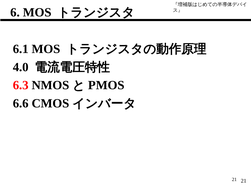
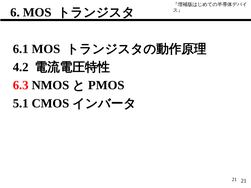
4.0: 4.0 -> 4.2 (21, 67)
6.6: 6.6 -> 5.1 (21, 104)
